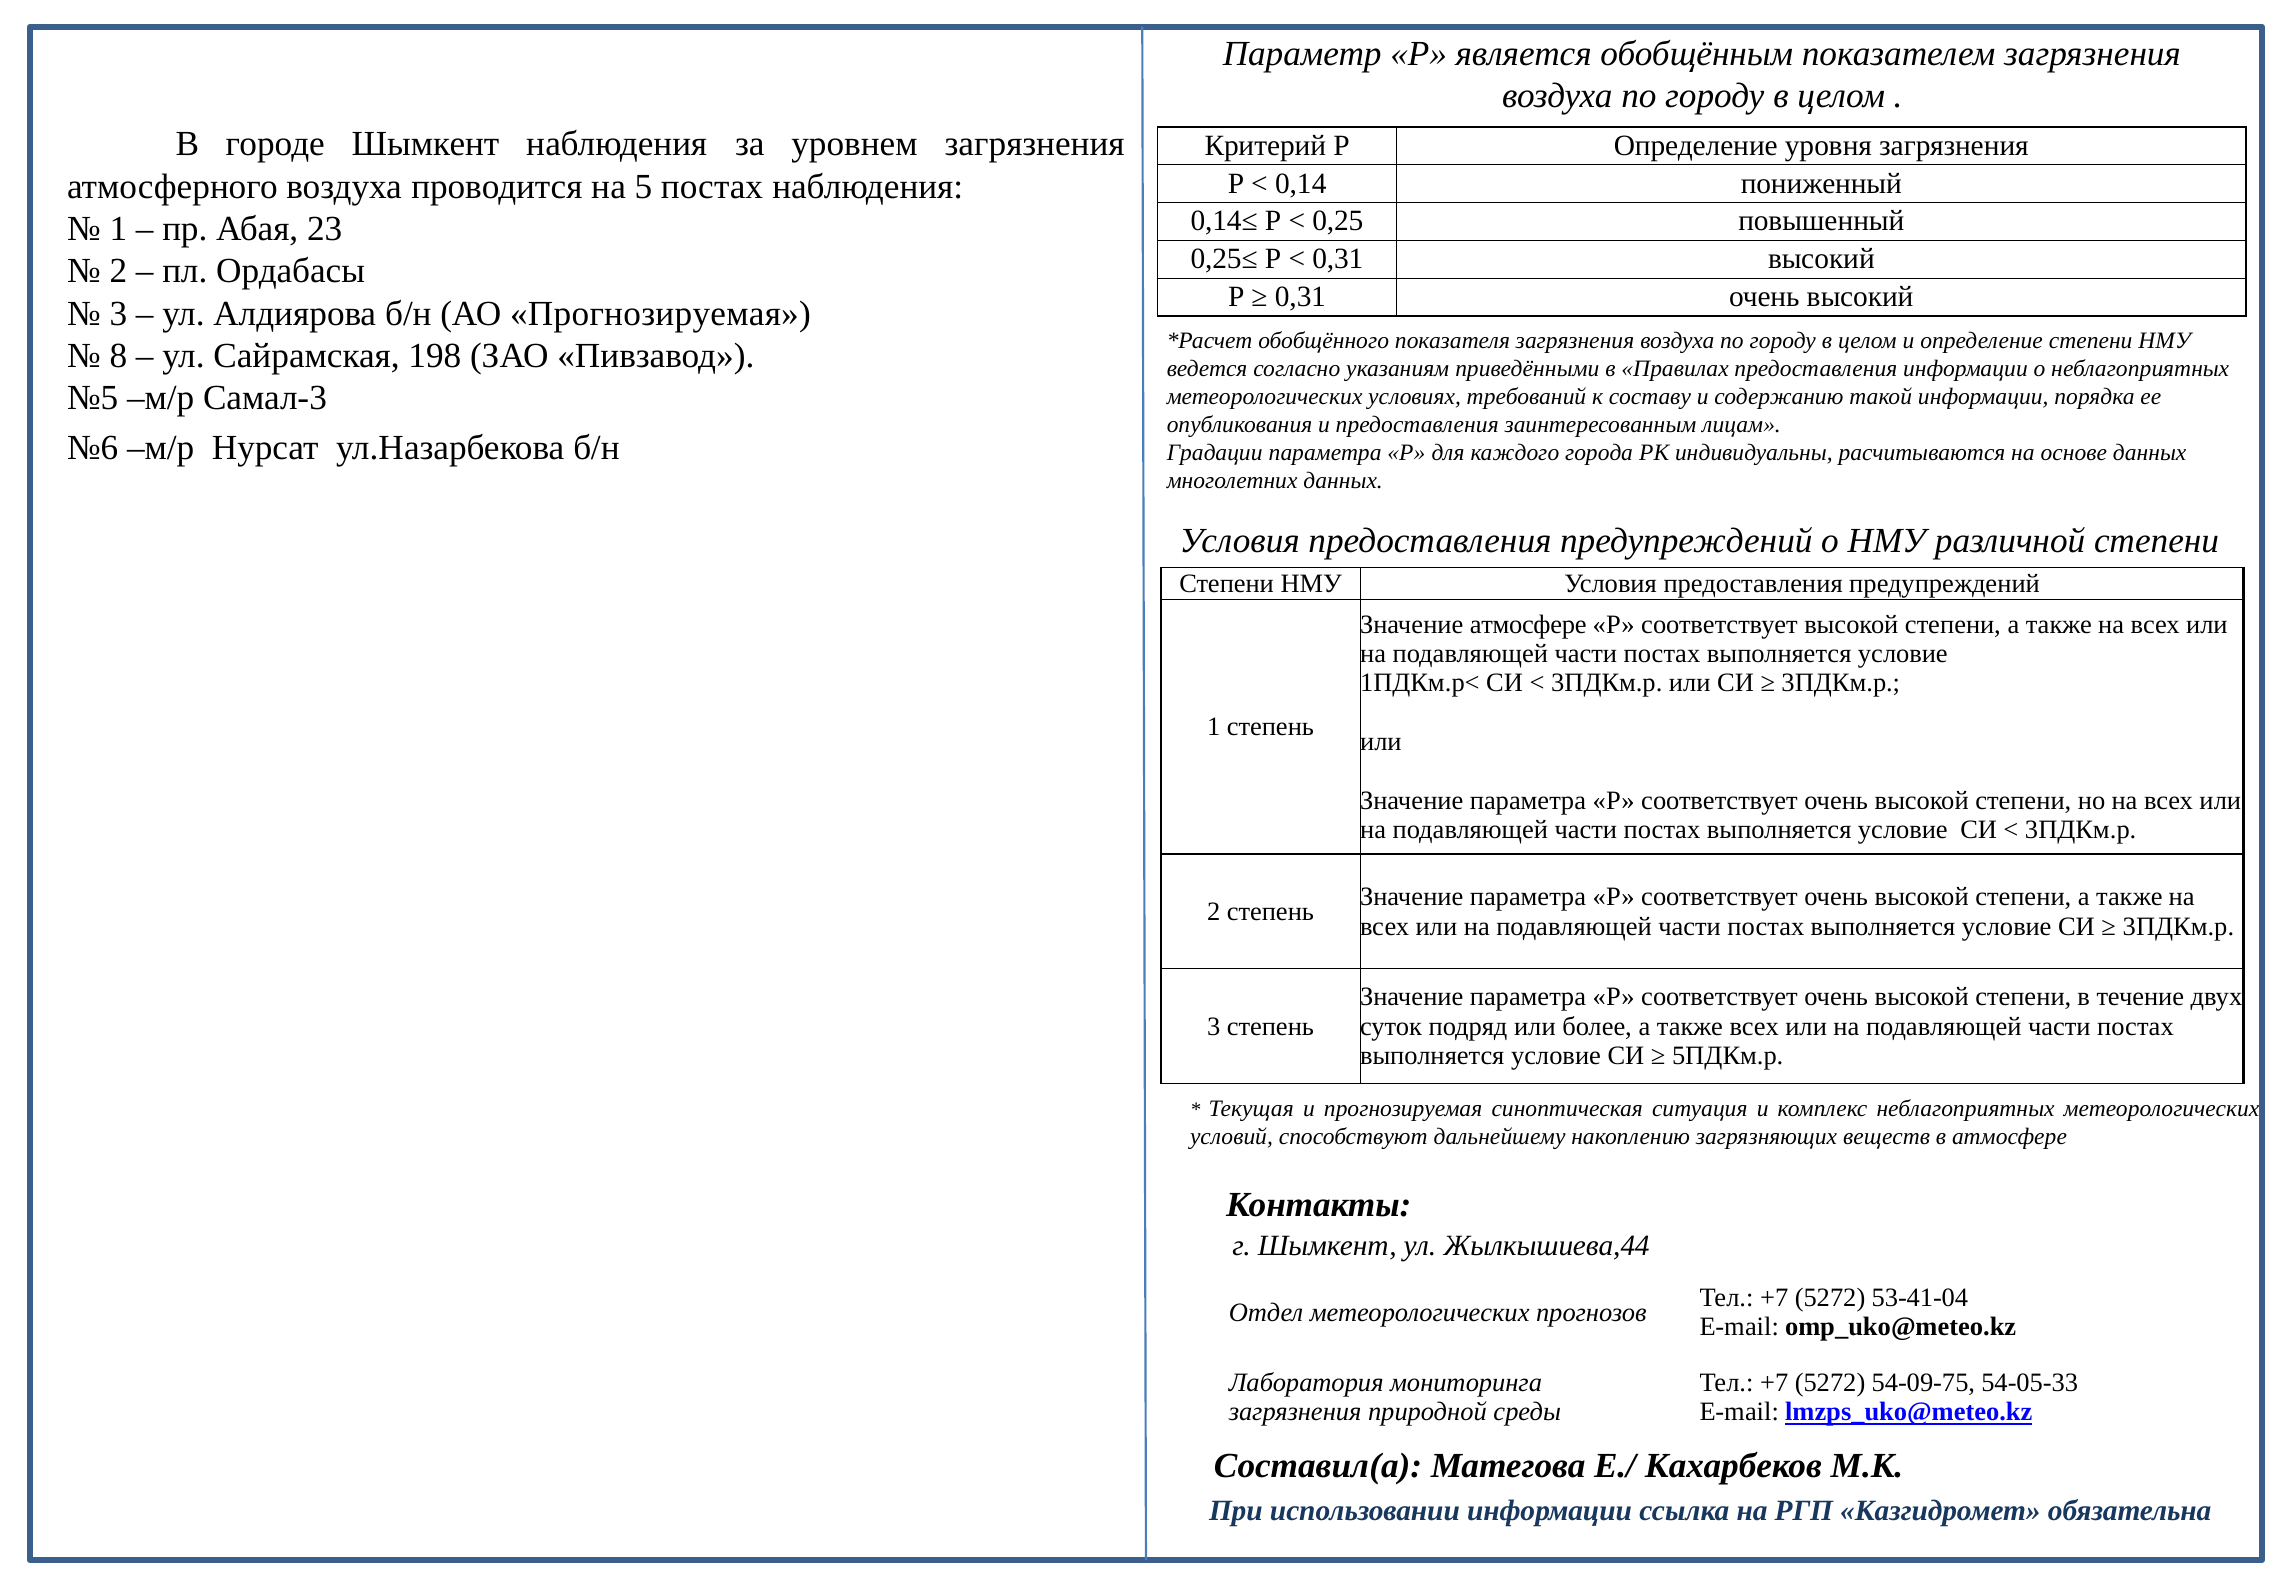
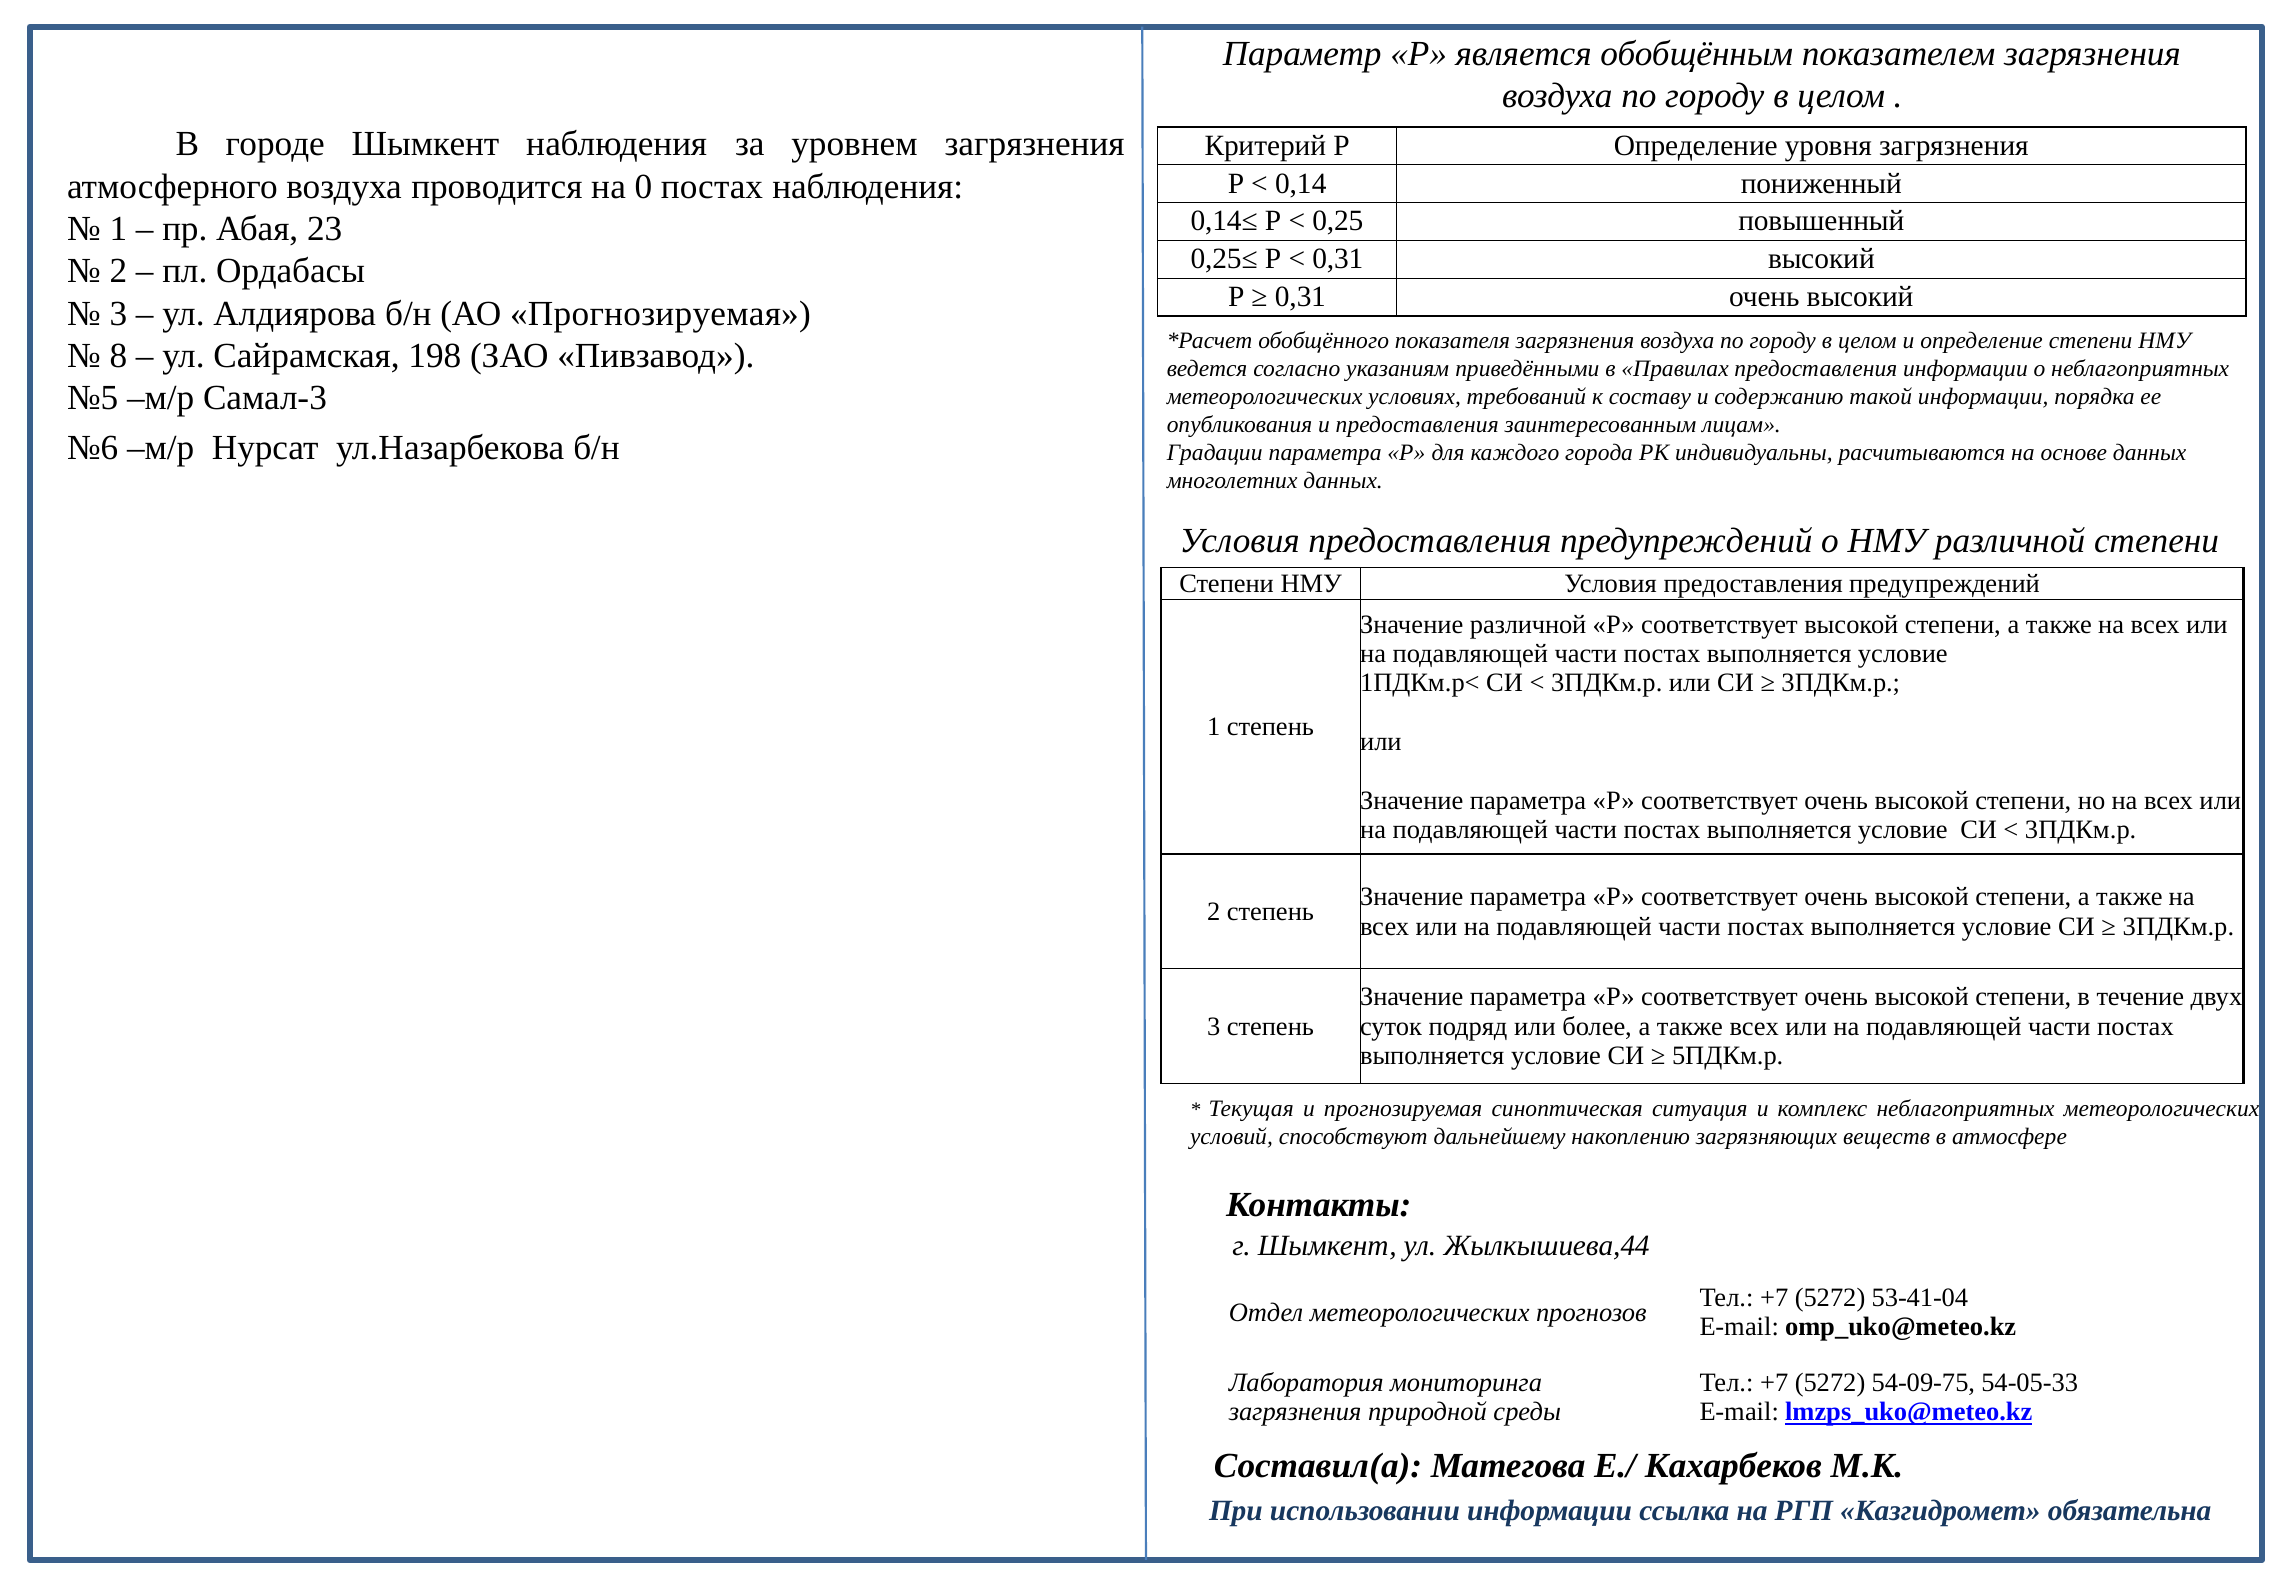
5: 5 -> 0 (643, 187)
Значение атмосфере: атмосфере -> различной (1528, 624)
